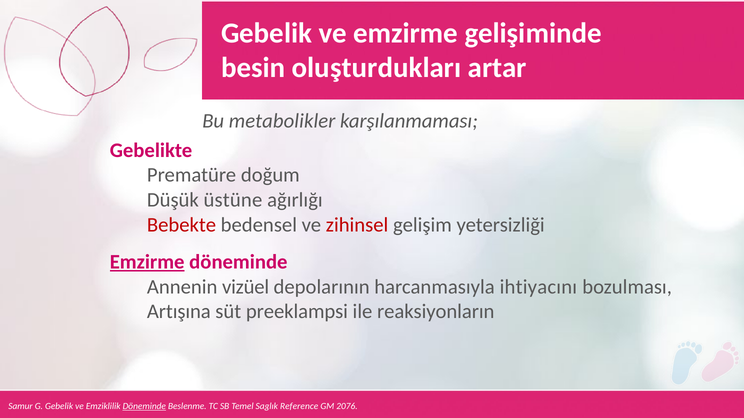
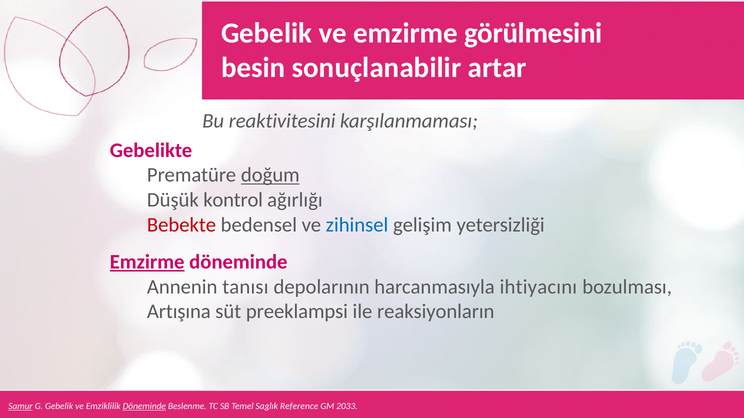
gelişiminde: gelişiminde -> görülmesini (533, 33)
oluşturdukları: oluşturdukları -> sonuçlanabilir (377, 68)
metabolikler: metabolikler -> reaktivitesini (282, 121)
doğum underline: none -> present (270, 175)
üstüne: üstüne -> kontrol (233, 200)
zihinsel colour: red -> blue (357, 225)
vizüel: vizüel -> tanısı (245, 287)
Samur underline: none -> present (20, 407)
2076: 2076 -> 2033 (347, 407)
